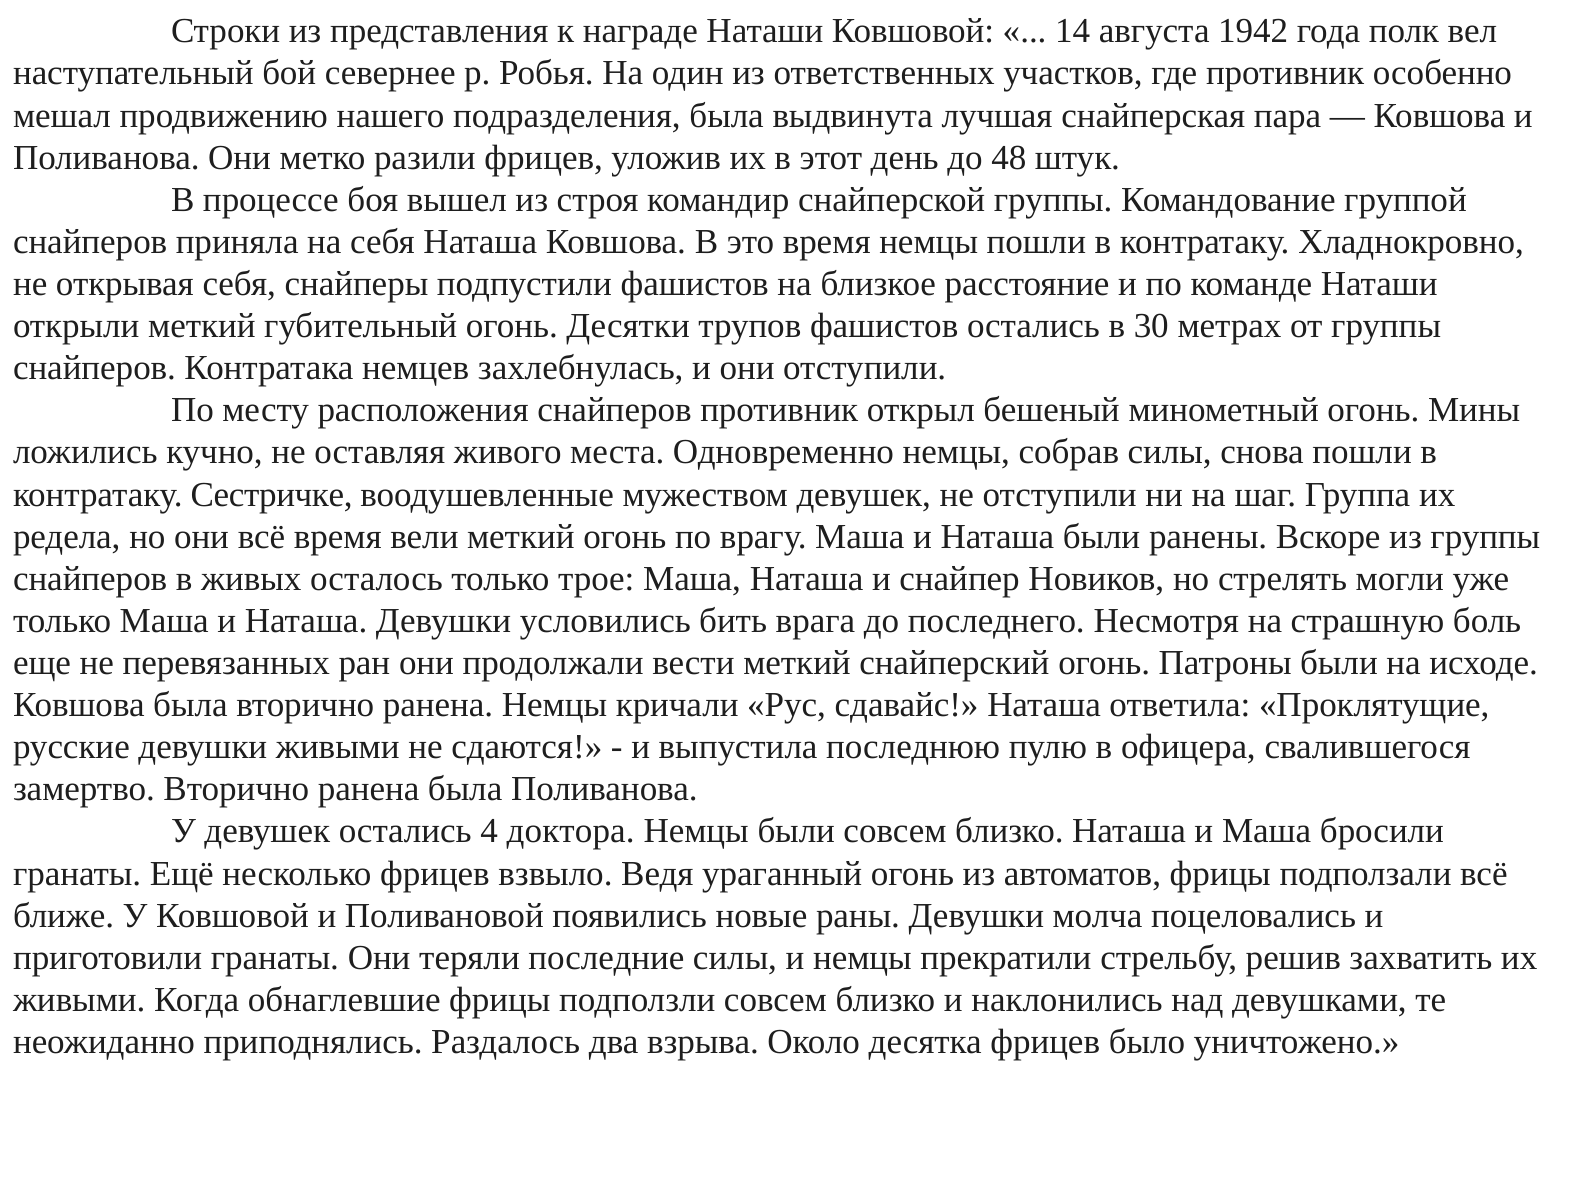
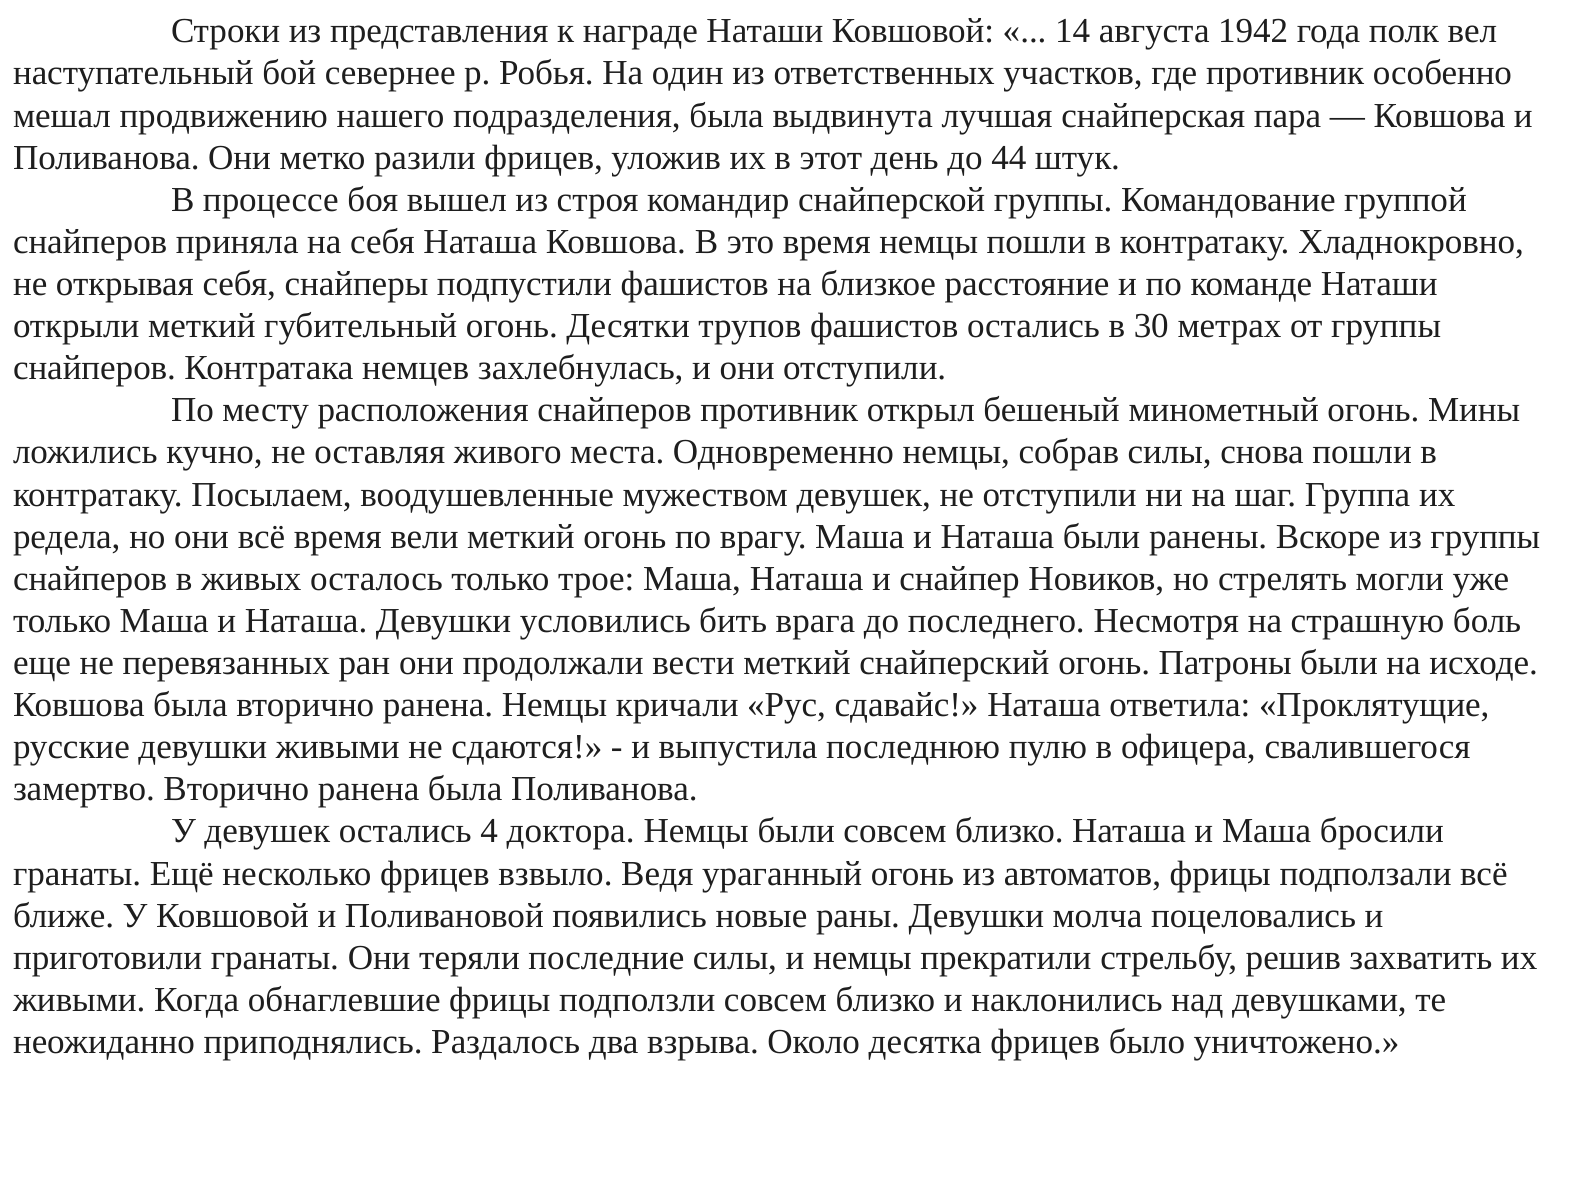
48: 48 -> 44 (1009, 158)
Сестричке: Сестричке -> Посылаем (272, 495)
